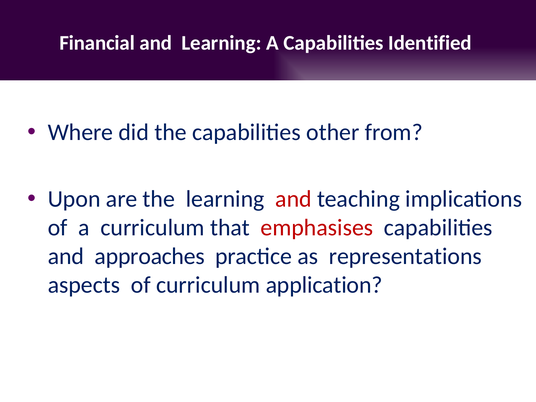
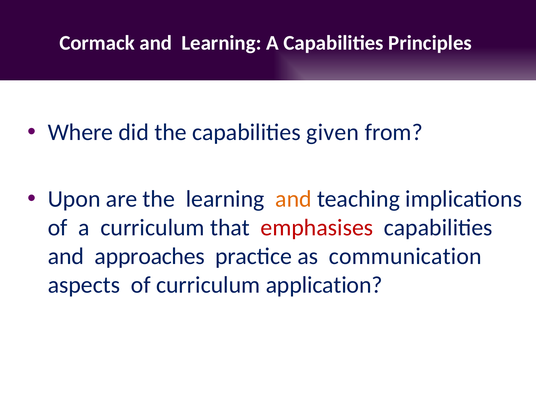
Financial: Financial -> Cormack (97, 43)
Identified: Identified -> Principles (430, 43)
other: other -> given (333, 132)
and colour: red -> orange (293, 199)
representations: representations -> communication (405, 256)
